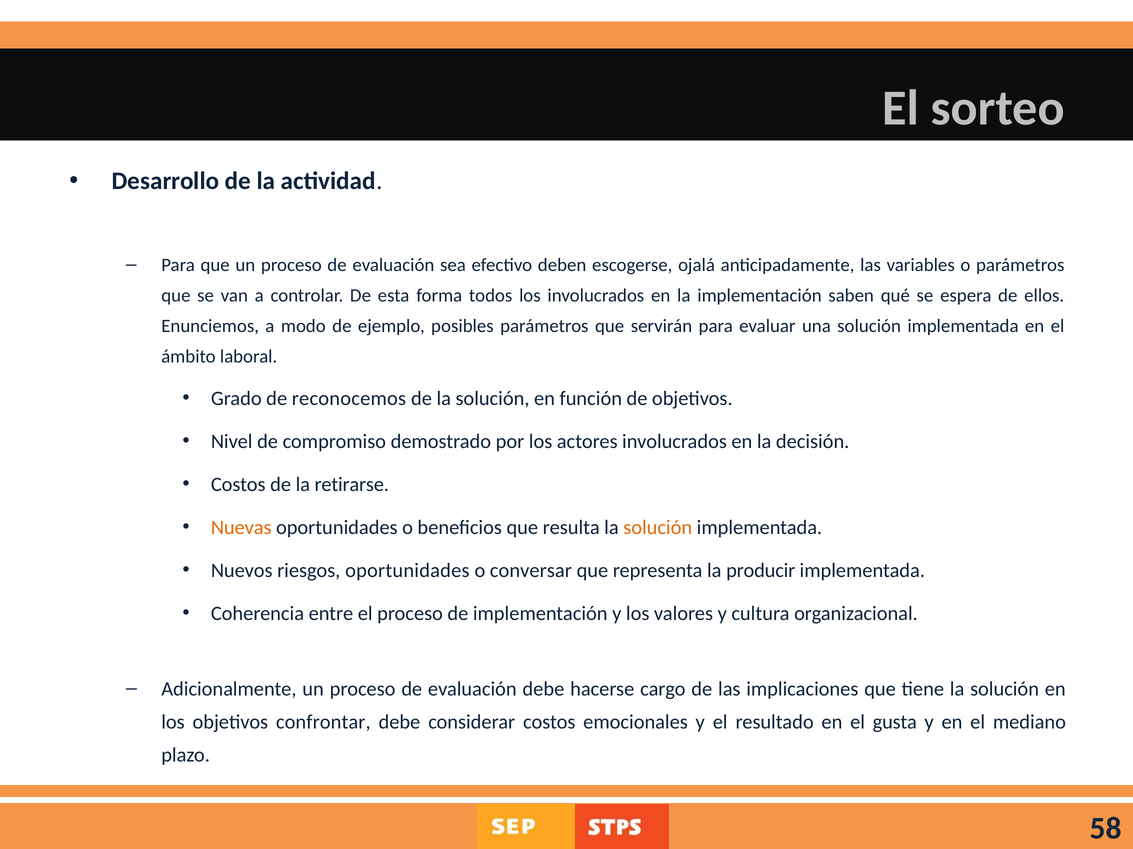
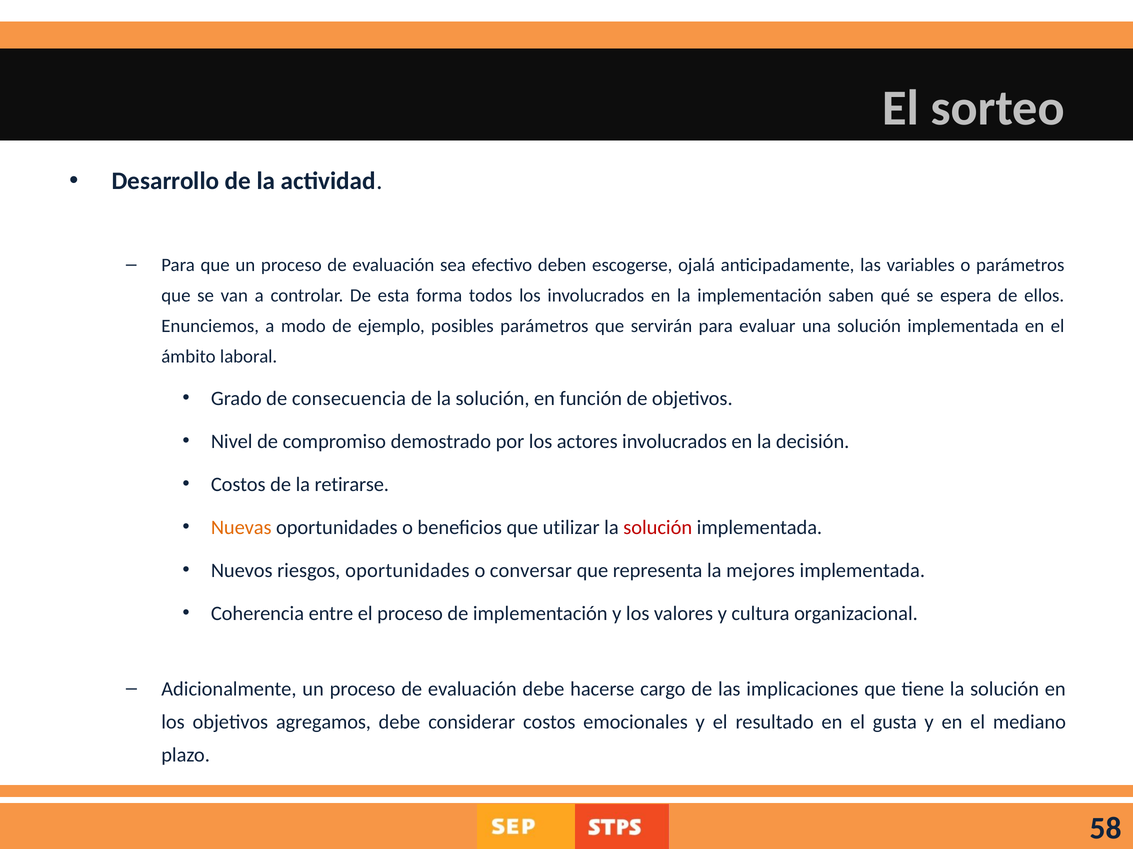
reconocemos: reconocemos -> consecuencia (349, 399)
resulta: resulta -> utilizar (571, 528)
solución colour: orange -> red (658, 528)
producir: producir -> mejores (761, 571)
confrontar: confrontar -> agregamos (323, 723)
